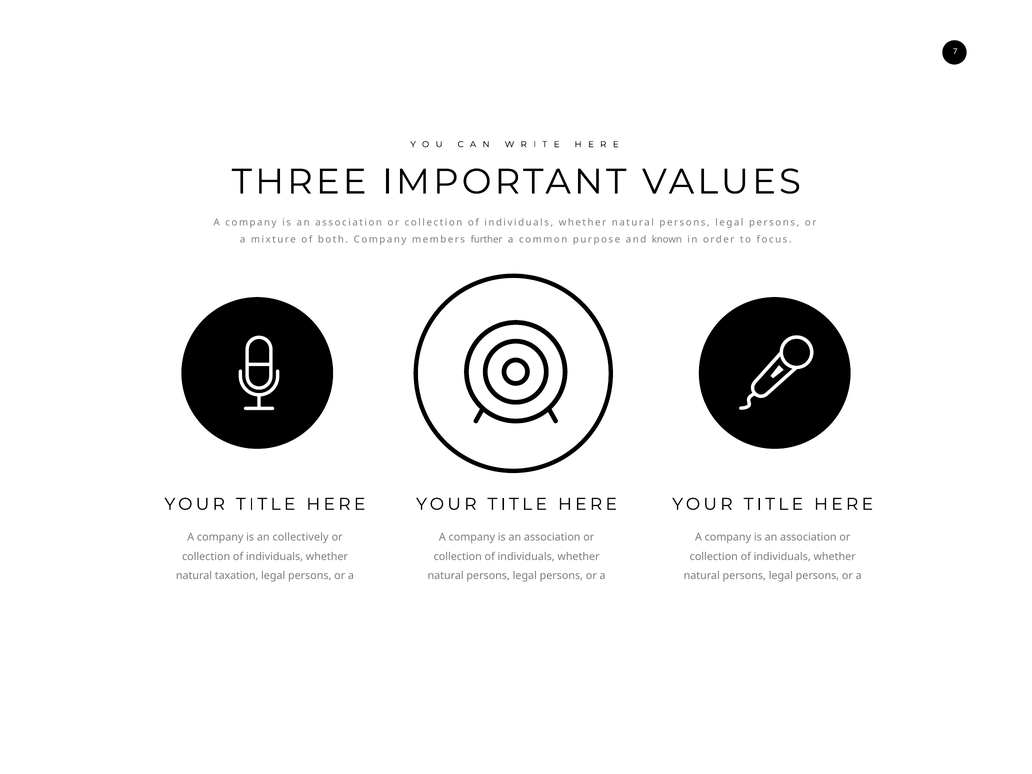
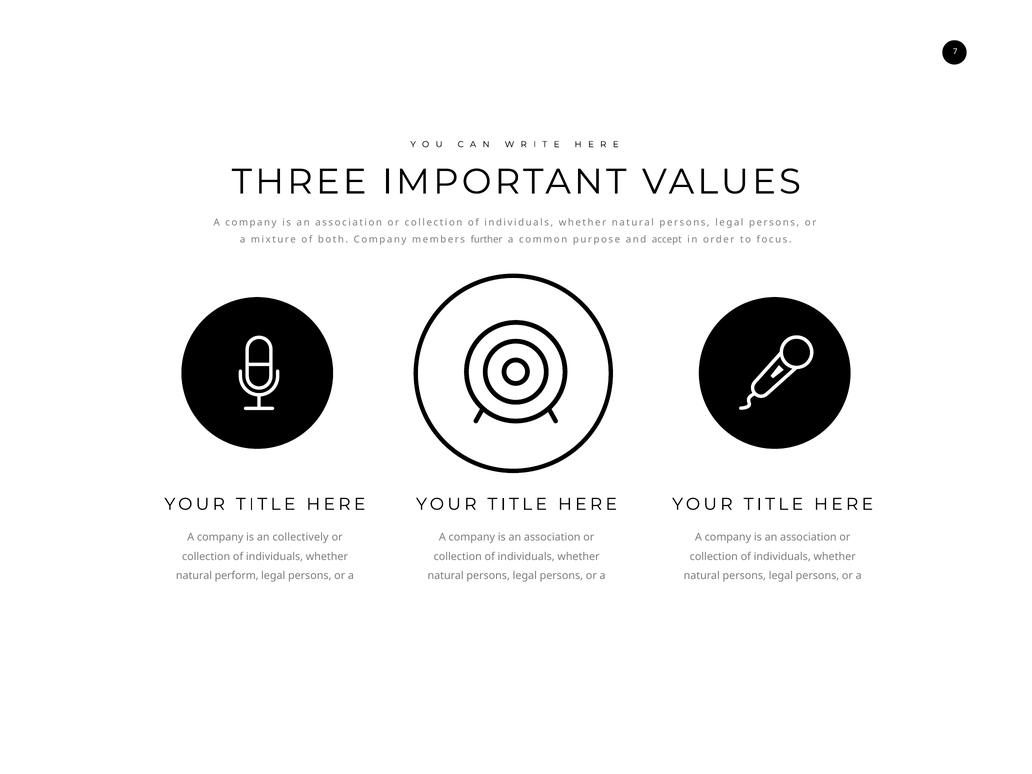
known: known -> accept (667, 240)
taxation: taxation -> perform (237, 576)
